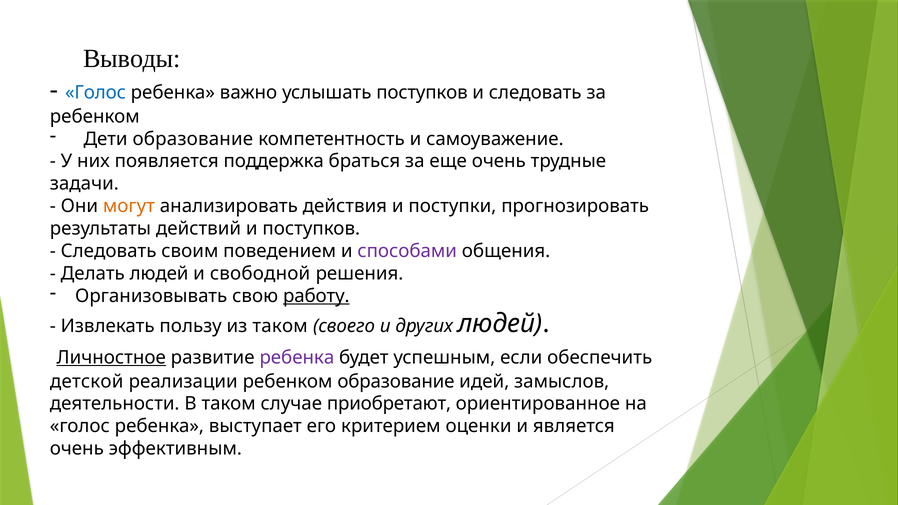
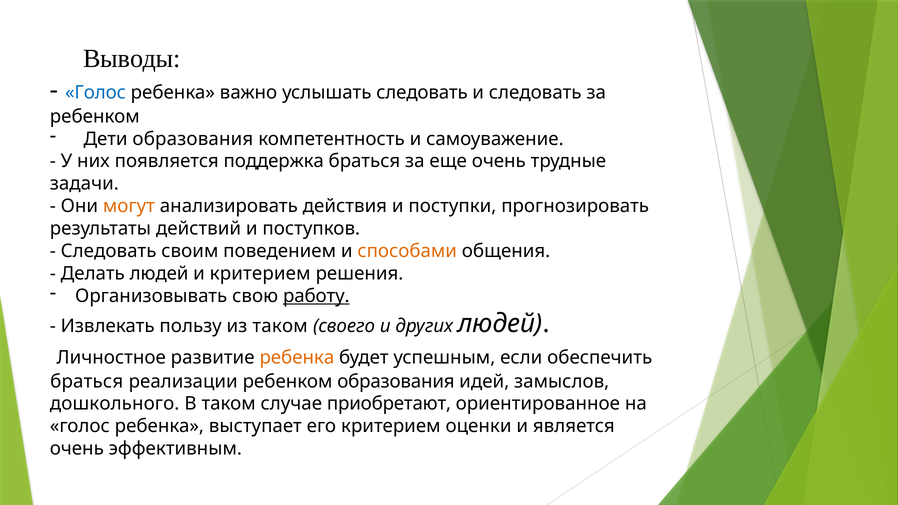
услышать поступков: поступков -> следовать (422, 92)
Дети образование: образование -> образования (193, 139)
способами colour: purple -> orange (407, 251)
и свободной: свободной -> критерием (260, 274)
Личностное underline: present -> none (111, 357)
ребенка colour: purple -> orange (297, 357)
детской: детской -> браться (87, 381)
ребенком образование: образование -> образования (396, 381)
деятельности: деятельности -> дошкольного (115, 404)
